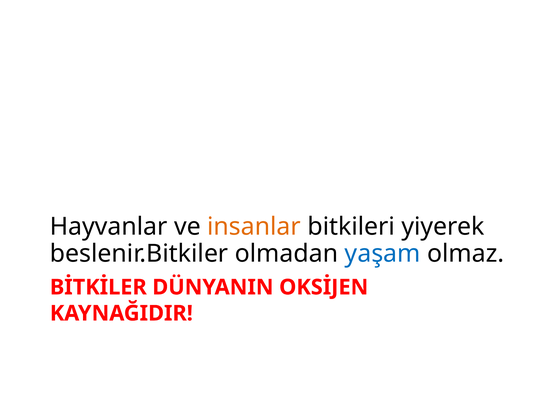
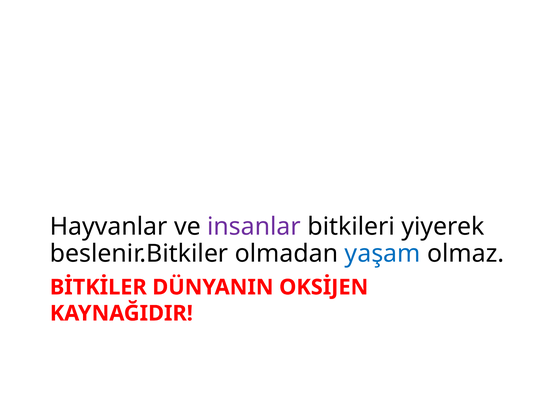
insanlar colour: orange -> purple (254, 227)
